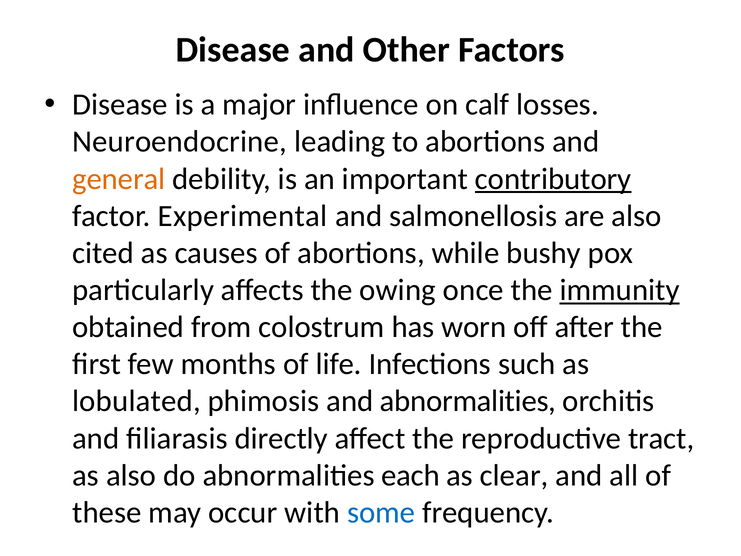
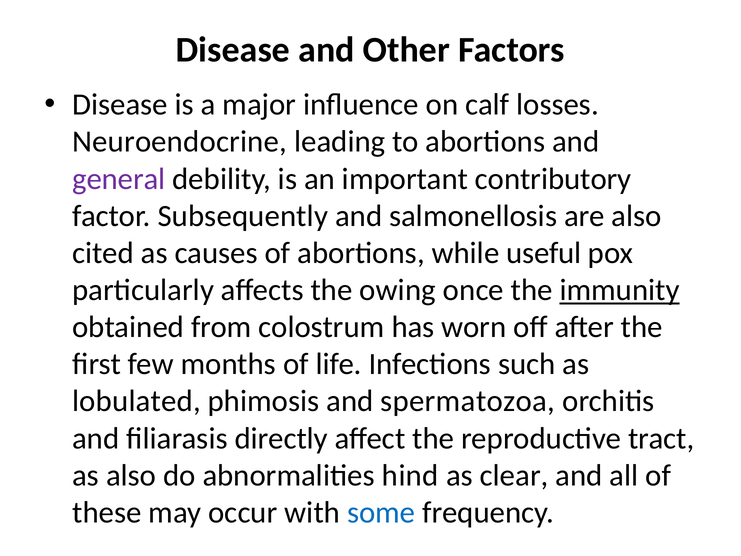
general colour: orange -> purple (119, 179)
contributory underline: present -> none (553, 179)
Experimental: Experimental -> Subsequently (243, 216)
bushy: bushy -> useful (544, 253)
and abnormalities: abnormalities -> spermatozoa (468, 401)
each: each -> hind (410, 475)
